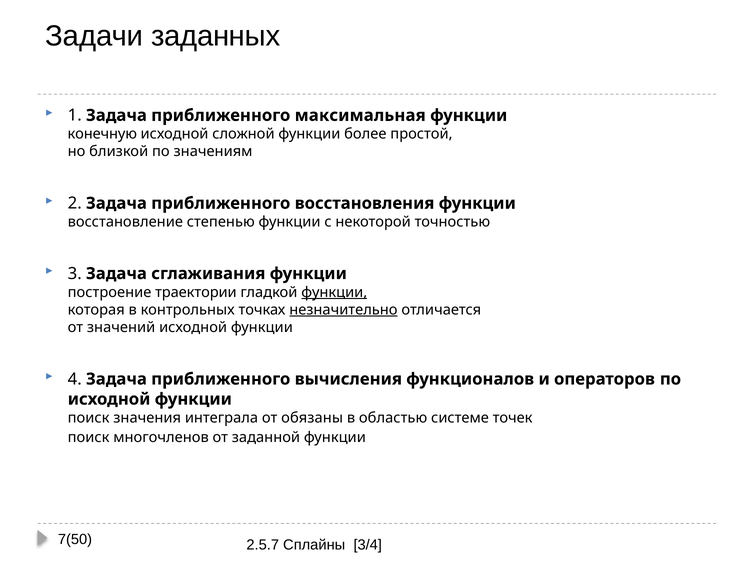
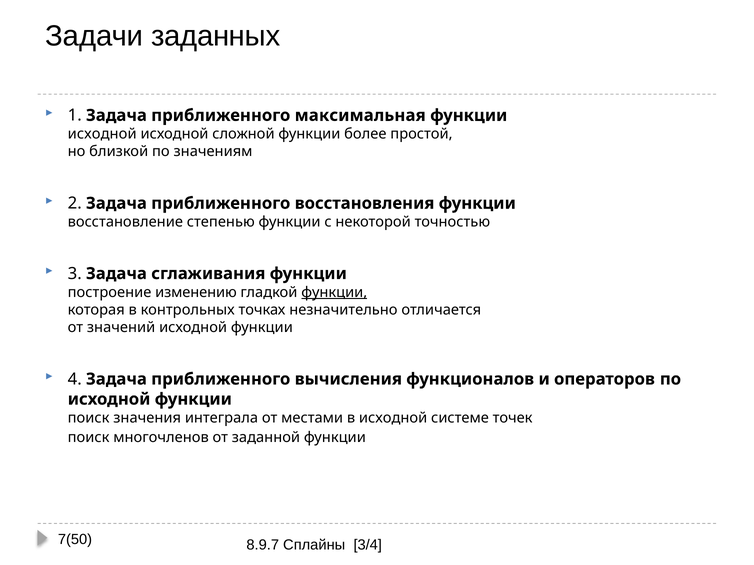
конечную: конечную -> исходной (102, 134)
траектории: траектории -> изменению (196, 293)
незначительно underline: present -> none (343, 310)
обязаны: обязаны -> местами (312, 418)
в областью: областью -> исходной (393, 418)
2.5.7: 2.5.7 -> 8.9.7 (263, 545)
